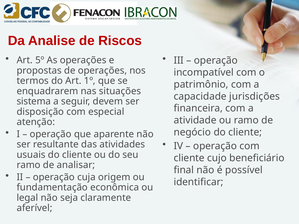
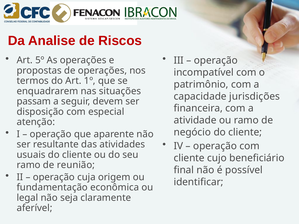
sistema: sistema -> passam (34, 102)
analisar: analisar -> reunião (76, 165)
